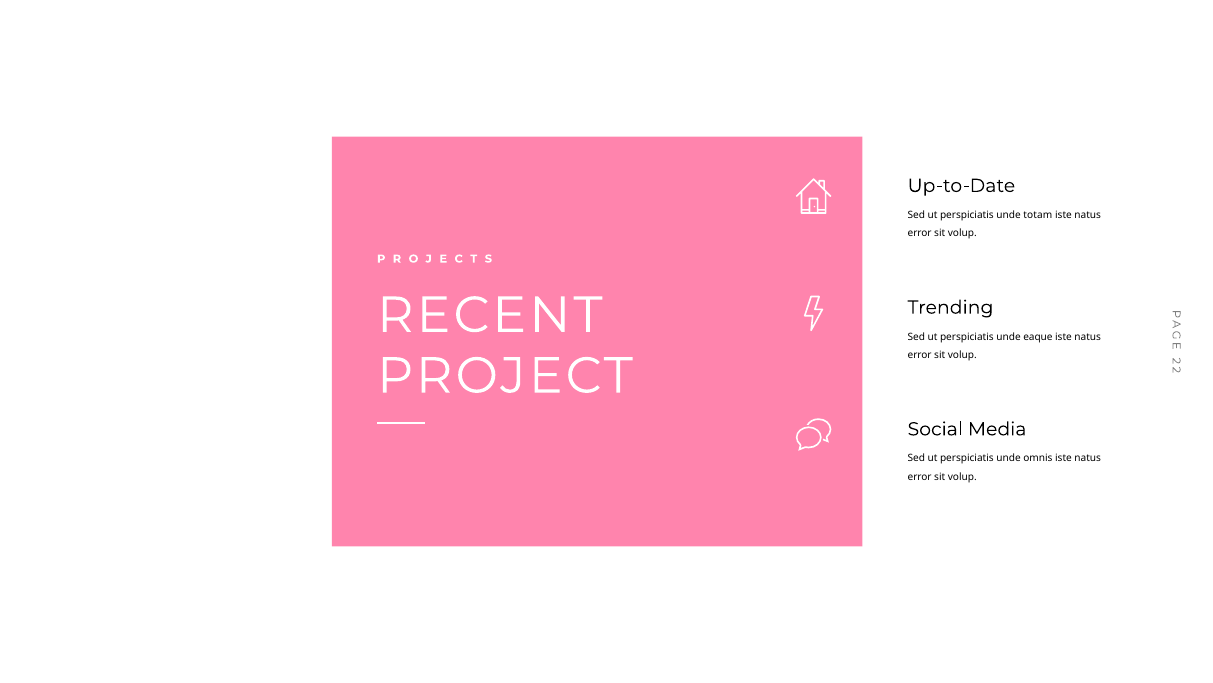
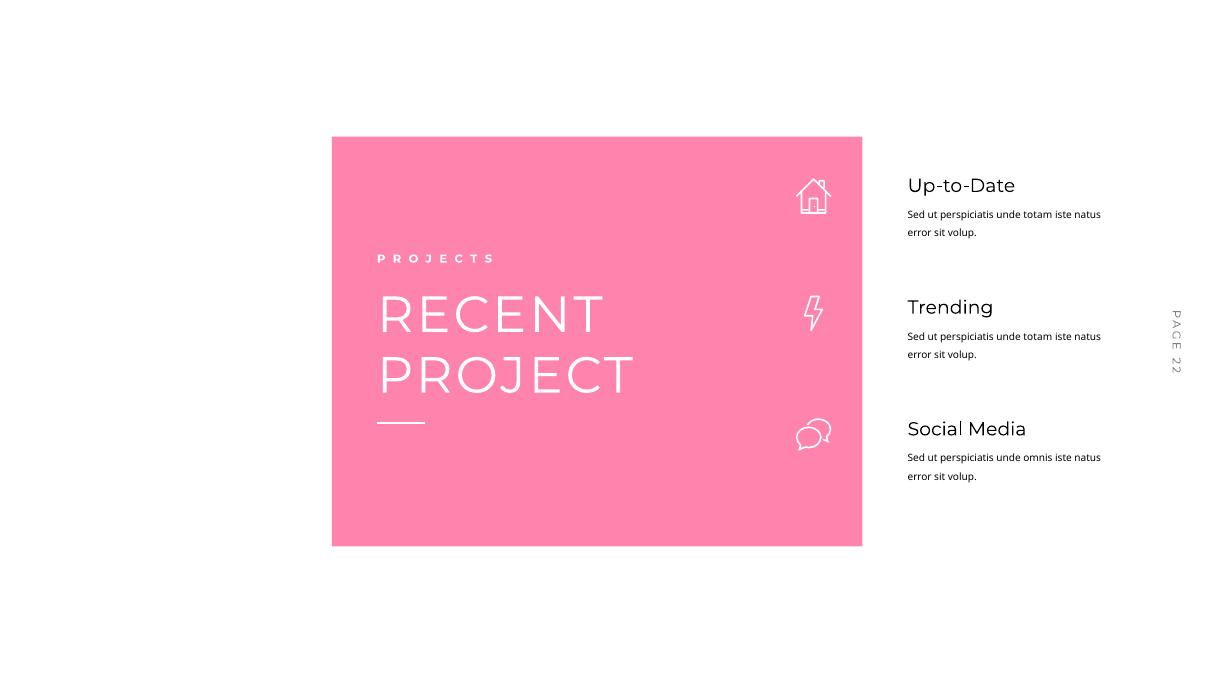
eaque: eaque -> totam (1038, 337)
